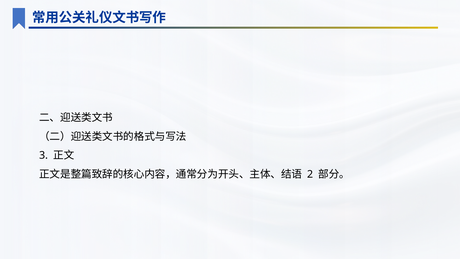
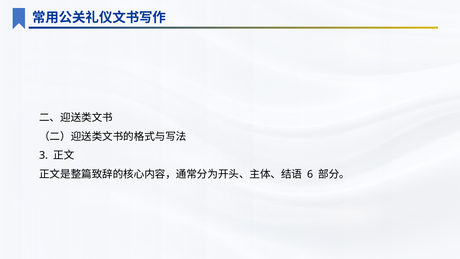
2: 2 -> 6 (310, 174)
